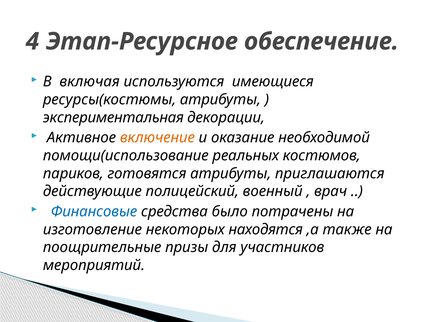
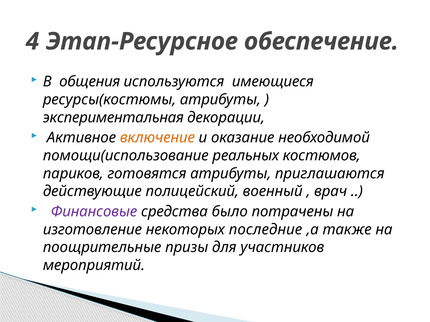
включая: включая -> общения (90, 82)
Финансовые colour: blue -> purple (94, 212)
находятся: находятся -> последние (266, 230)
